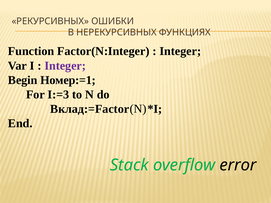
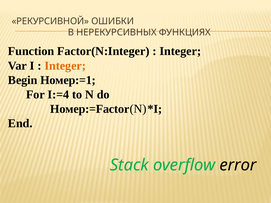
РЕКУРСИВНЫХ: РЕКУРСИВНЫХ -> РЕКУРСИВНОЙ (50, 21)
Integer colour: purple -> orange (65, 66)
I:=3: I:=3 -> I:=4 (58, 95)
Вклад:=Factor: Вклад:=Factor -> Номер:=Factor (90, 109)
